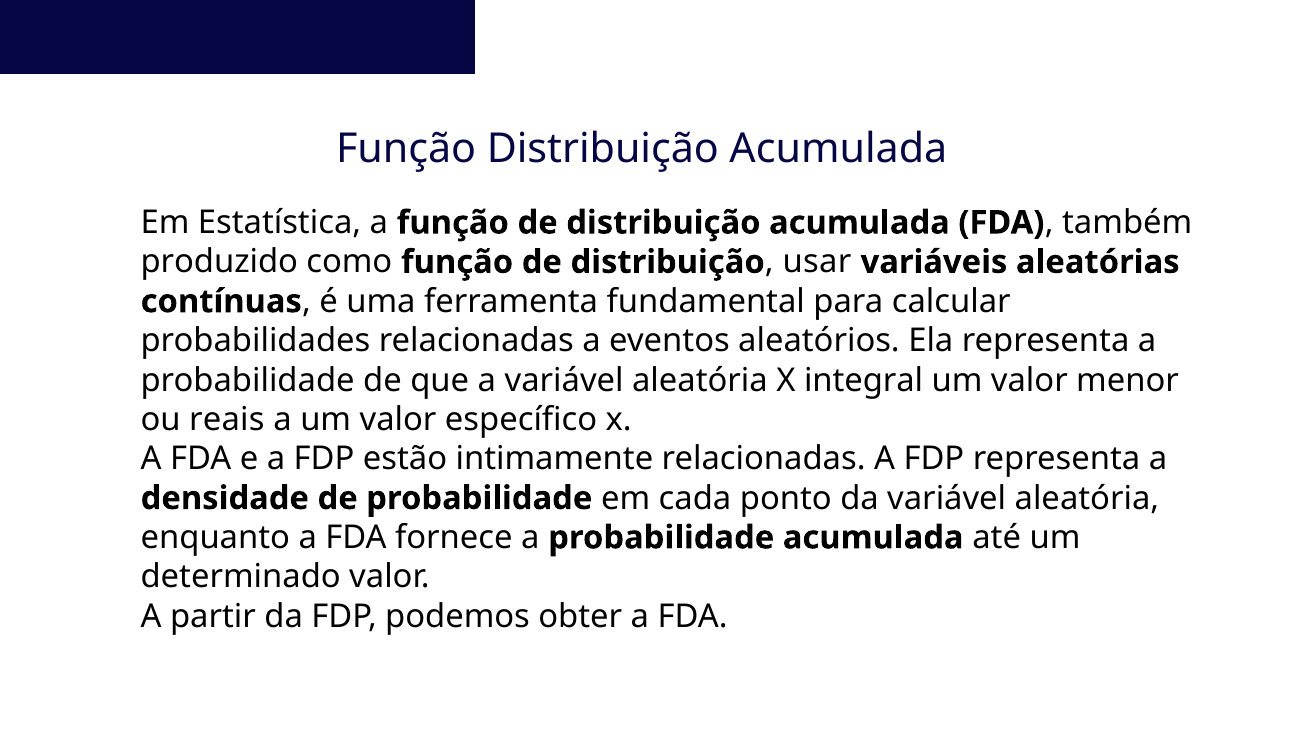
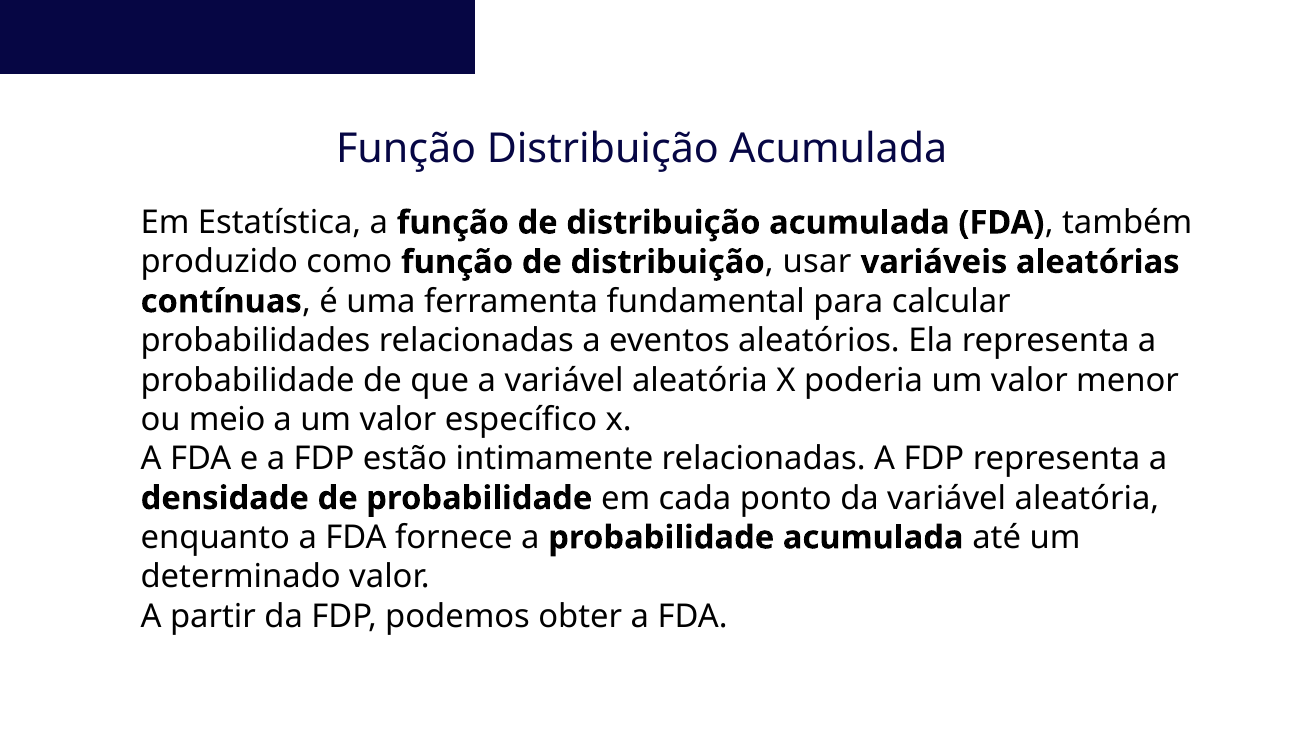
integral: integral -> poderia (864, 380)
reais: reais -> meio (227, 419)
